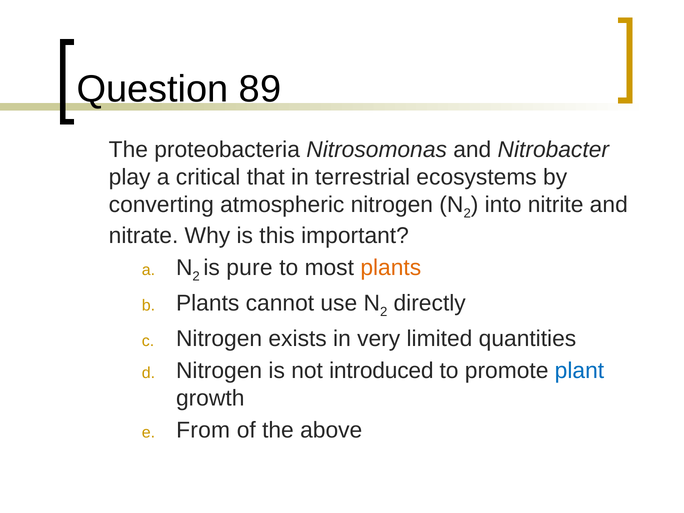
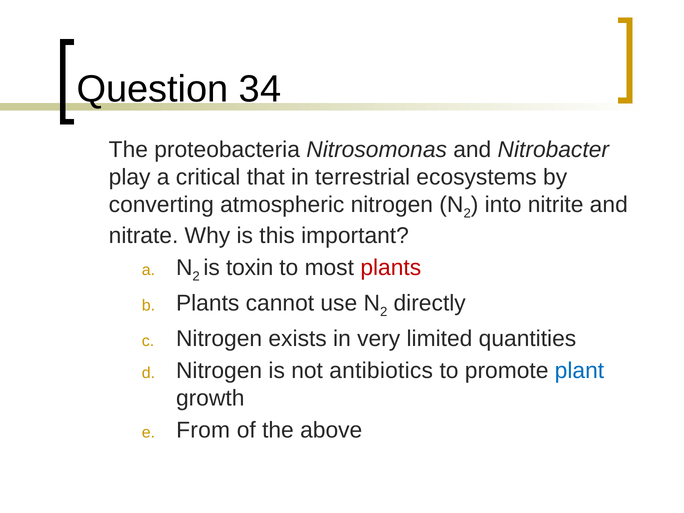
89: 89 -> 34 (260, 89)
pure: pure -> toxin (250, 268)
plants colour: orange -> red (391, 268)
introduced: introduced -> antibiotics (381, 371)
